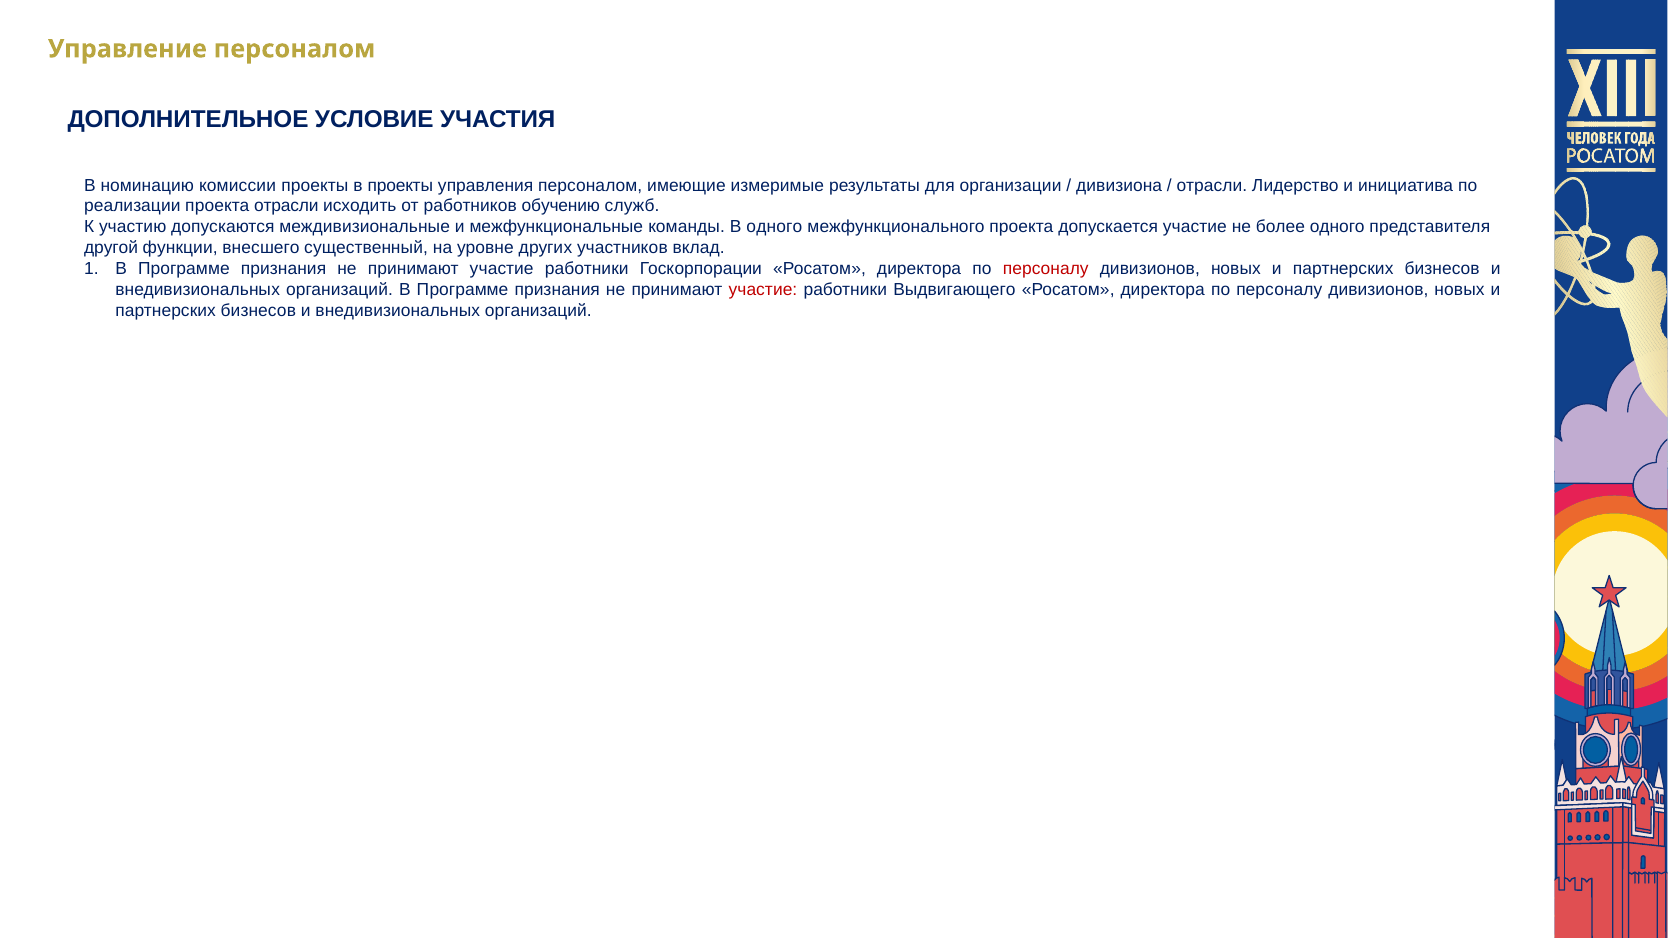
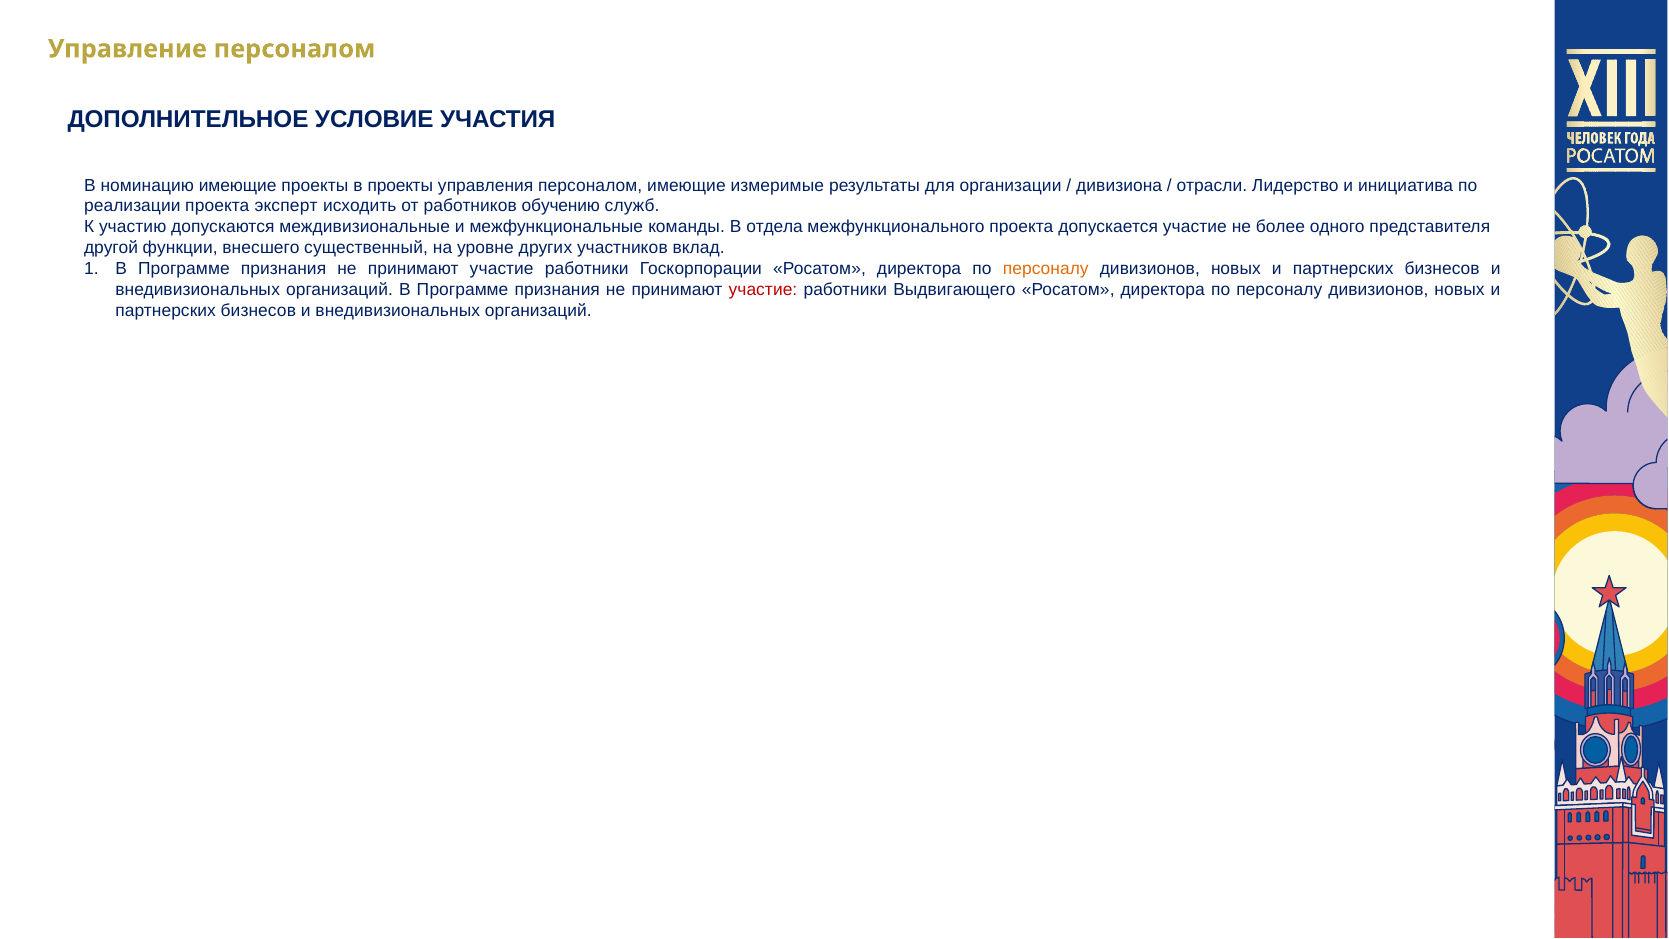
номинацию комиссии: комиссии -> имеющие (238, 185)
проекта отрасли: отрасли -> эксперт (286, 206)
В одного: одного -> отдела (775, 227)
персоналу colour: red -> orange (1046, 269)
